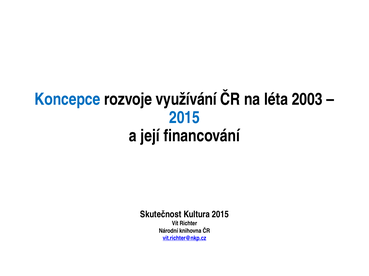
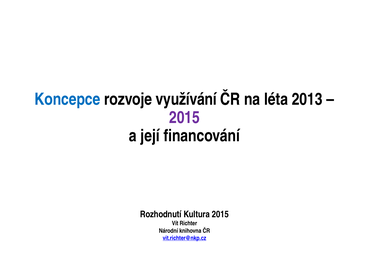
2003: 2003 -> 2013 (307, 100)
2015 colour: blue -> purple (184, 118)
Skutečnost: Skutečnost -> Rozhodnutí (161, 215)
